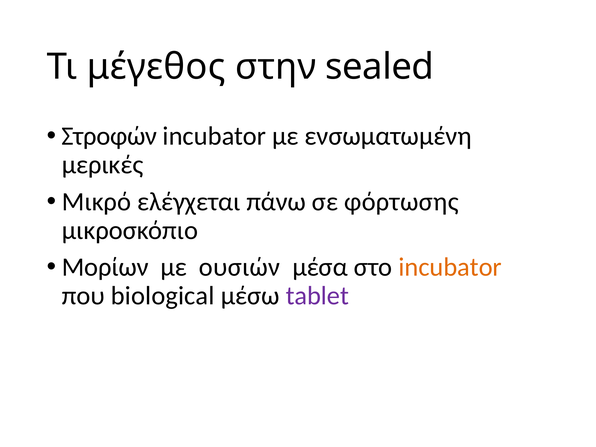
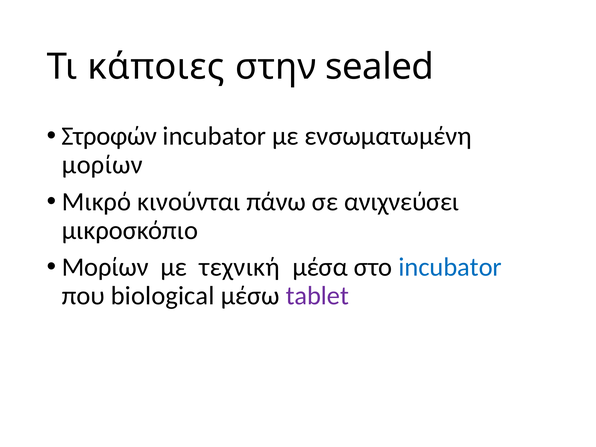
μέγεθος: μέγεθος -> κάποιες (156, 67)
μερικές: μερικές -> μορίων (102, 165)
ελέγχεται: ελέγχεται -> κινούνται (189, 202)
φόρτωσης: φόρτωσης -> ανιχνεύσει (402, 202)
ουσιών: ουσιών -> τεχνική (240, 267)
incubator colour: orange -> blue (450, 267)
